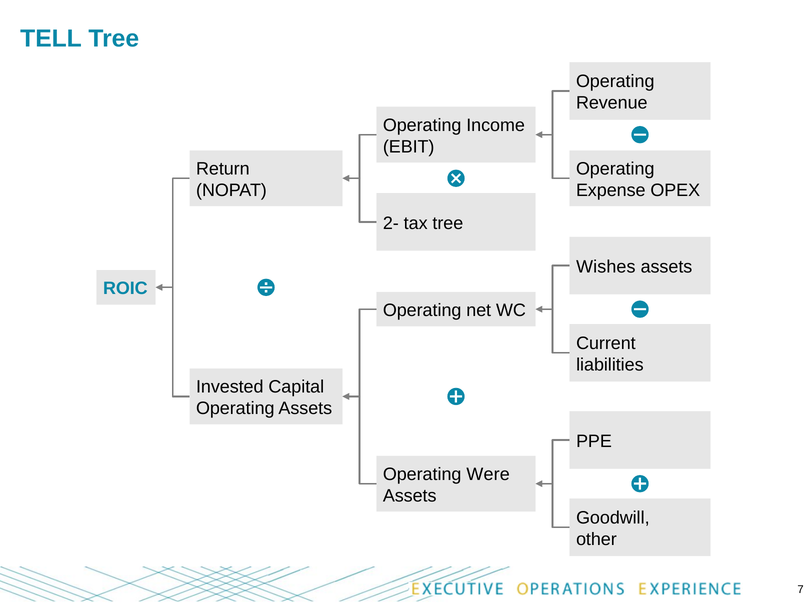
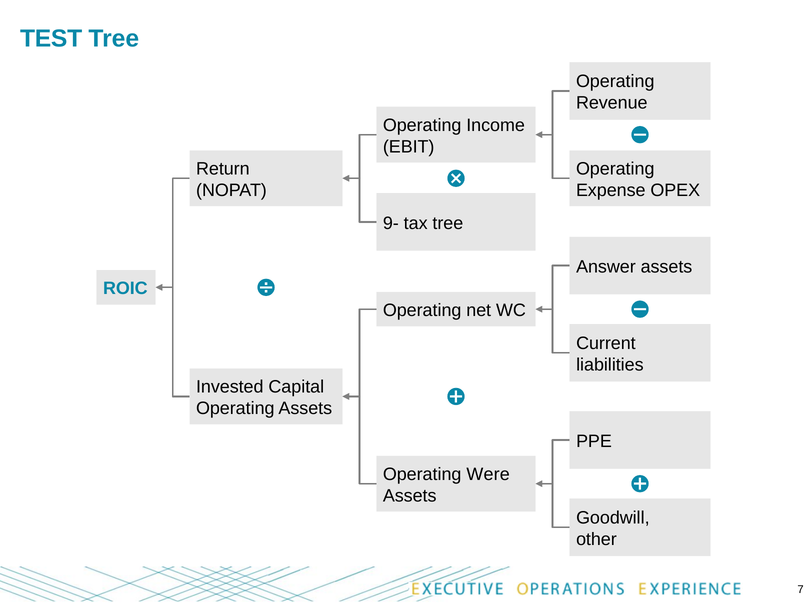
TELL: TELL -> TEST (51, 39)
2-: 2- -> 9- (391, 223)
Wishes: Wishes -> Answer (606, 267)
